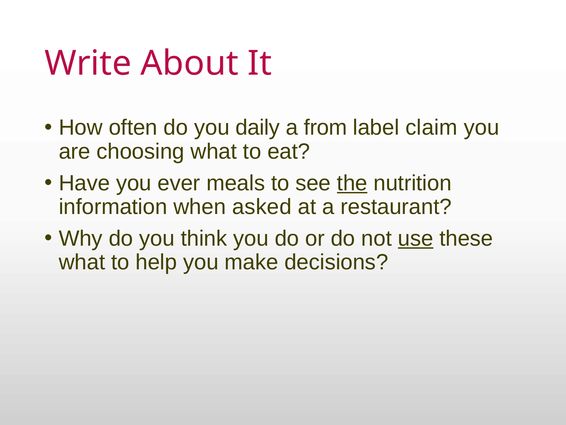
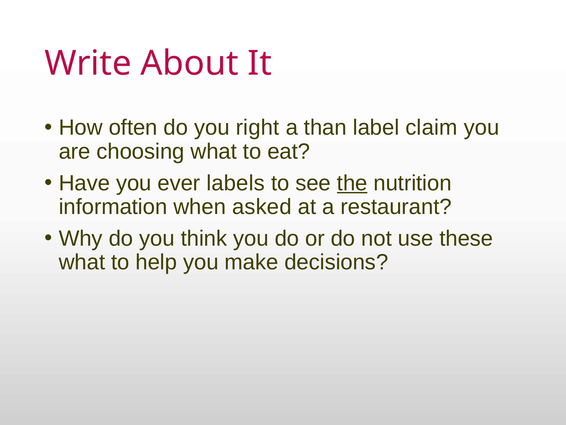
daily: daily -> right (258, 128)
from: from -> than (325, 128)
meals: meals -> labels (236, 183)
use underline: present -> none (416, 238)
